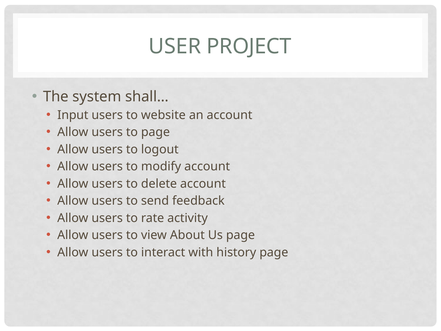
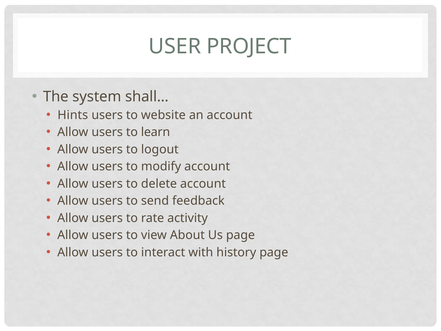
Input: Input -> Hints (73, 115)
to page: page -> learn (156, 132)
